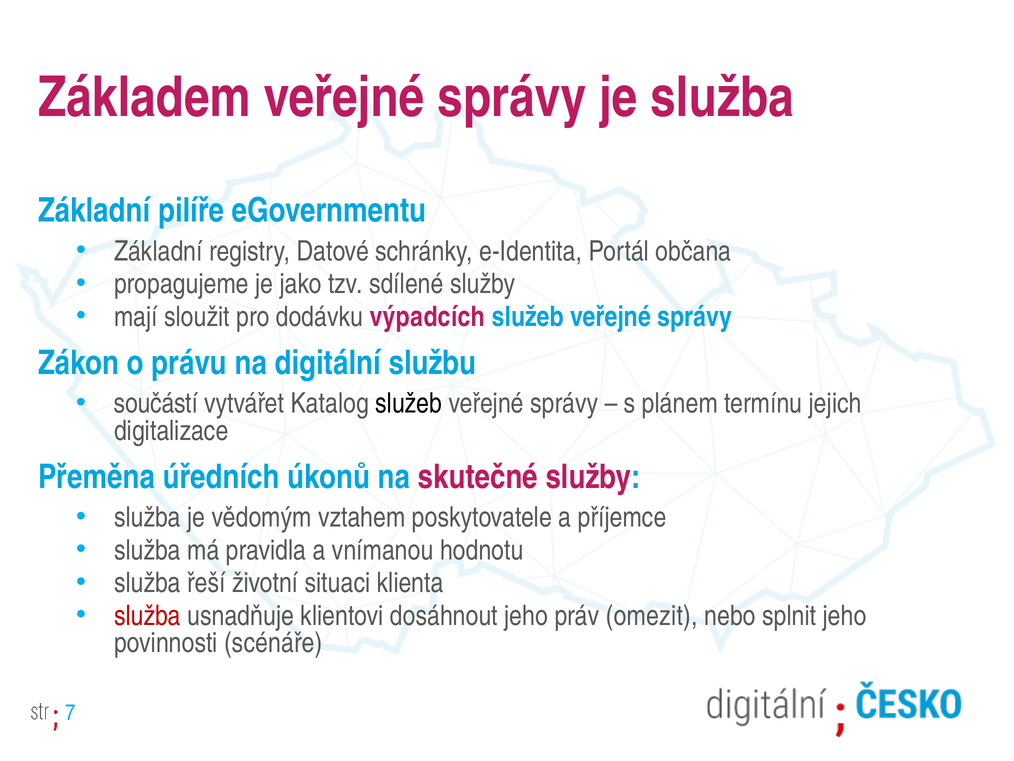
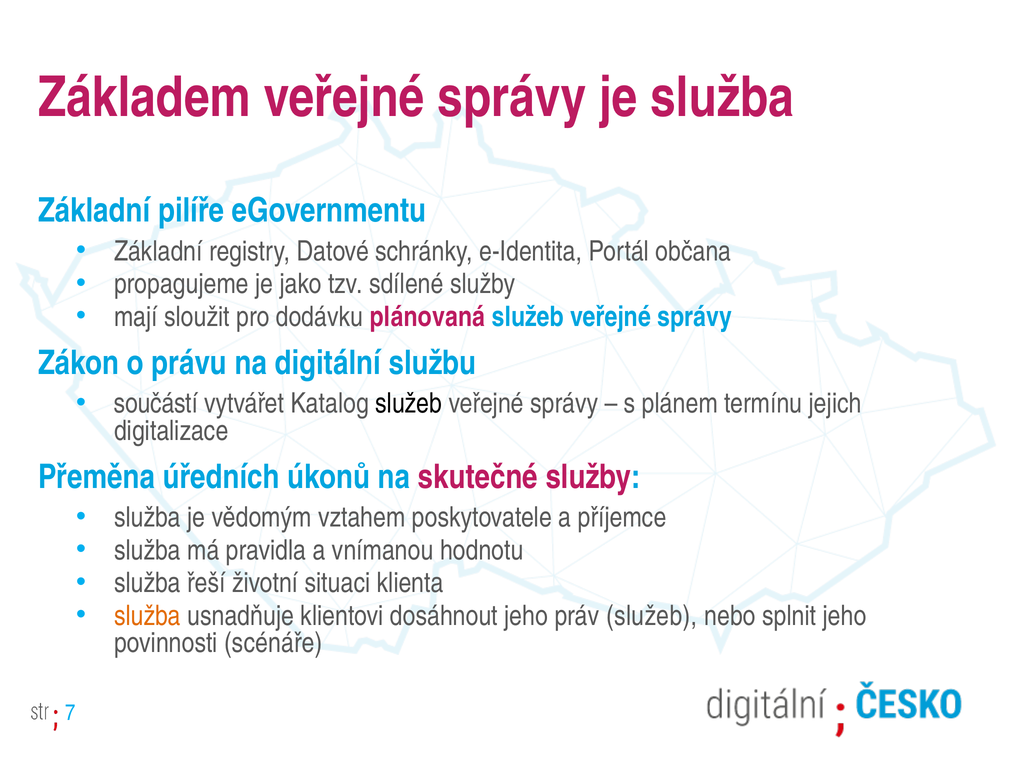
výpadcích: výpadcích -> plánovaná (427, 317)
služba colour: red -> orange (147, 616)
práv omezit: omezit -> služeb (652, 616)
